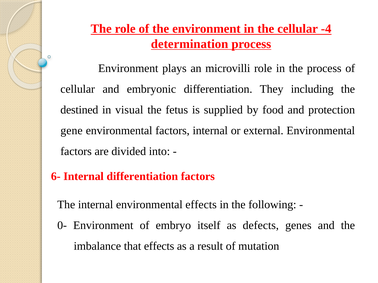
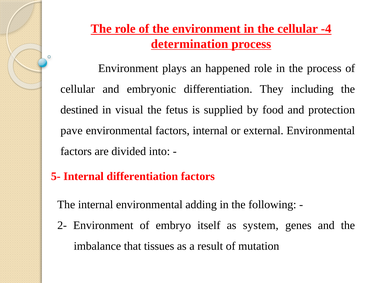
microvilli: microvilli -> happened (228, 68)
gene: gene -> pave (72, 131)
6-: 6- -> 5- (56, 177)
environmental effects: effects -> adding (201, 205)
0-: 0- -> 2- (62, 226)
defects: defects -> system (261, 226)
that effects: effects -> tissues (159, 246)
